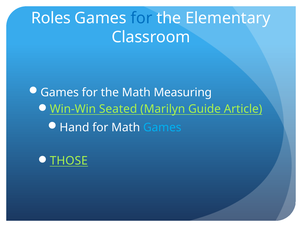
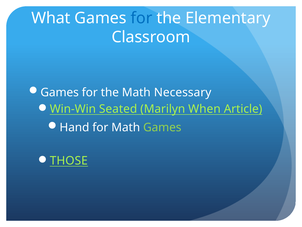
Roles: Roles -> What (51, 18)
Measuring: Measuring -> Necessary (183, 92)
Guide: Guide -> When (204, 109)
Games colour: light blue -> light green (162, 127)
